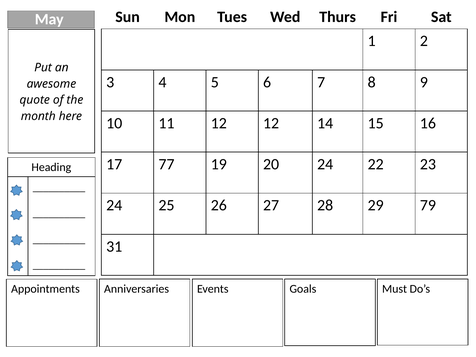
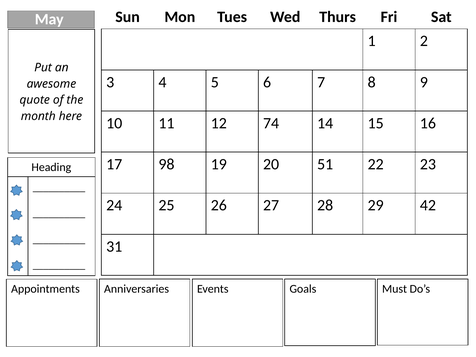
12 12: 12 -> 74 (271, 123)
77: 77 -> 98 (166, 164)
20 24: 24 -> 51 (325, 164)
79: 79 -> 42 (428, 205)
